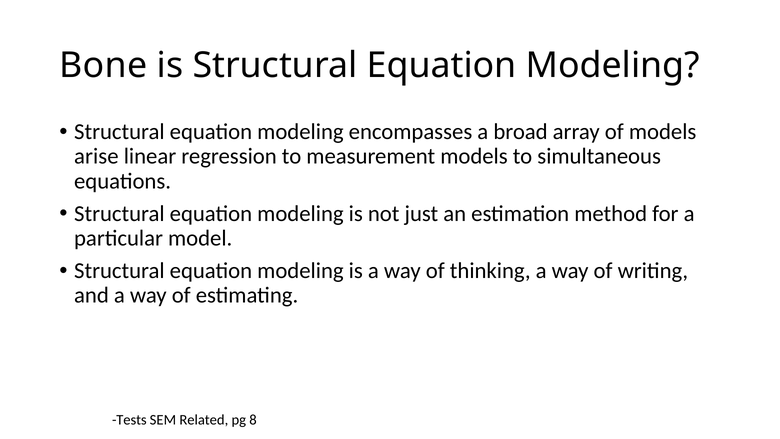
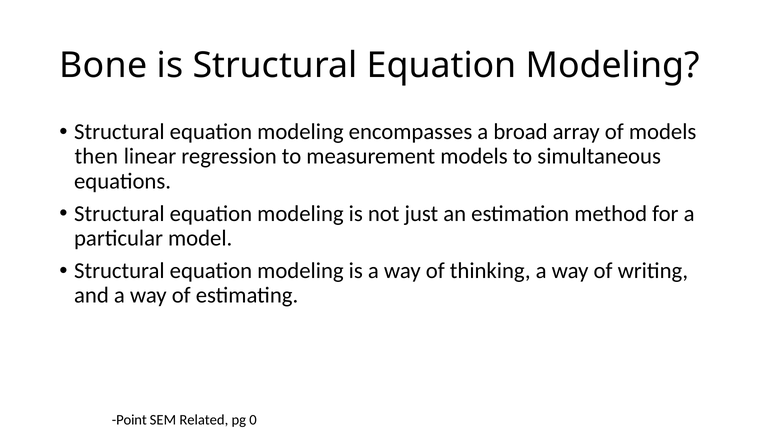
arise: arise -> then (96, 156)
Tests: Tests -> Point (129, 420)
8: 8 -> 0 (253, 420)
